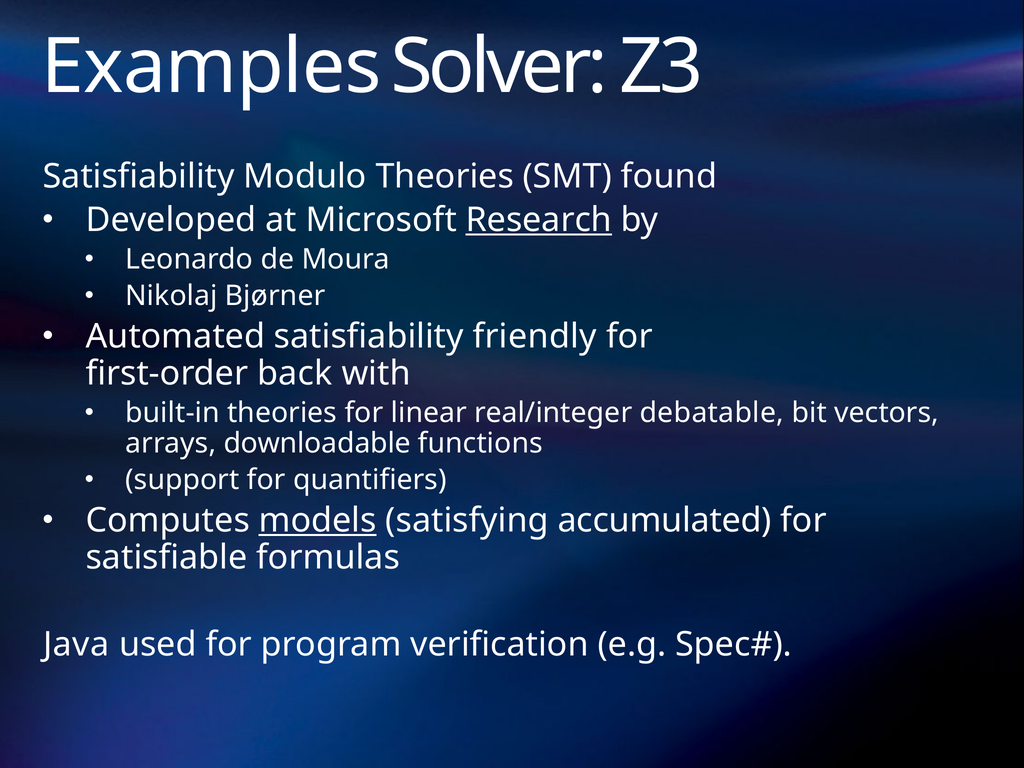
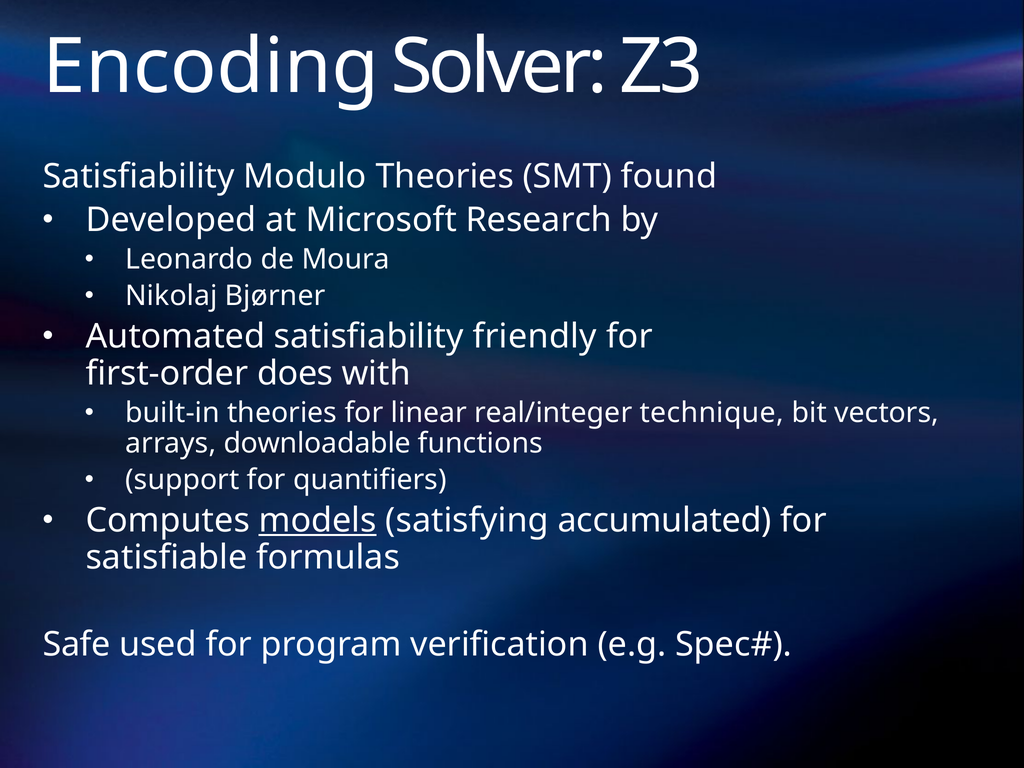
Examples: Examples -> Encoding (211, 67)
Research underline: present -> none (539, 220)
back: back -> does (295, 373)
debatable: debatable -> technique (712, 413)
Java: Java -> Safe (77, 645)
